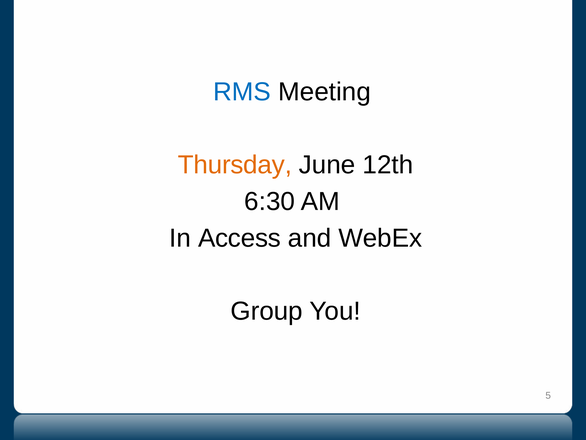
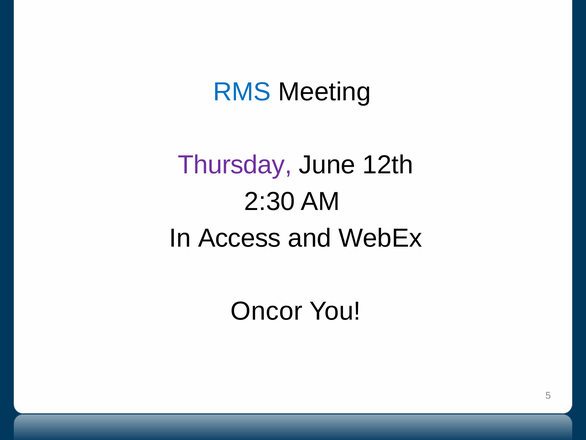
Thursday colour: orange -> purple (235, 165)
6:30: 6:30 -> 2:30 (270, 201)
Group: Group -> Oncor (267, 311)
